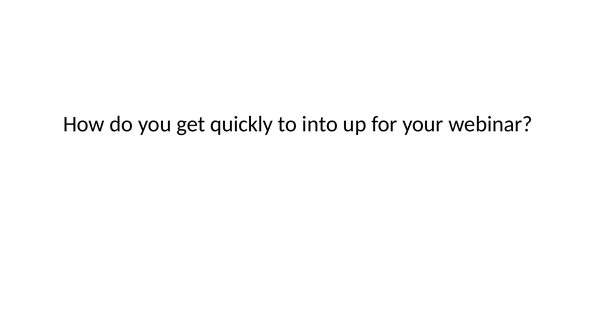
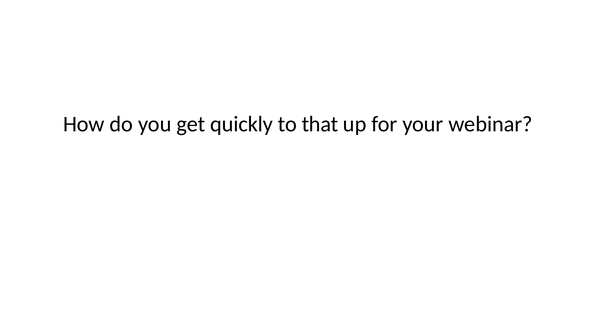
into: into -> that (320, 124)
